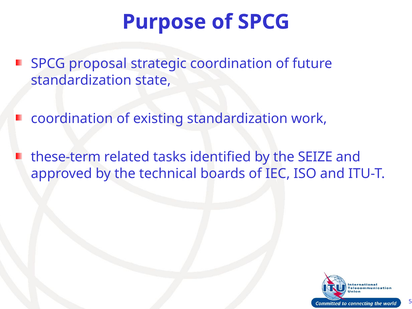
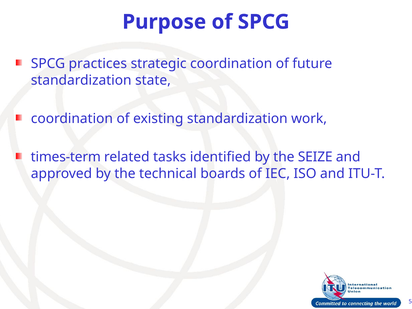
proposal: proposal -> practices (98, 64)
these-term: these-term -> times-term (66, 157)
